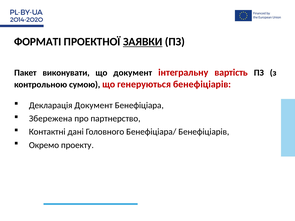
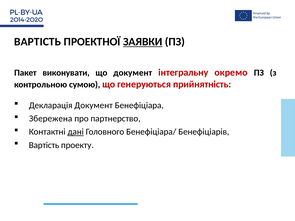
ФОРМАТІ: ФОРМАТІ -> ВАРТІСТЬ (38, 42)
вартість: вартість -> окремо (231, 73)
генеруються бенефіціарів: бенефіціарів -> прийнятність (202, 84)
дані underline: none -> present (76, 132)
Окремо: Окремо -> Вартість (44, 145)
